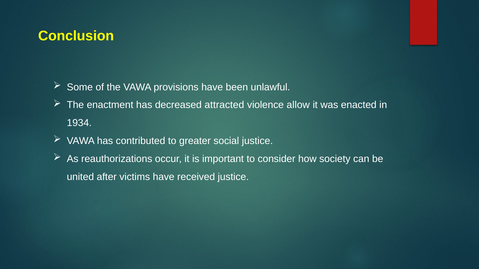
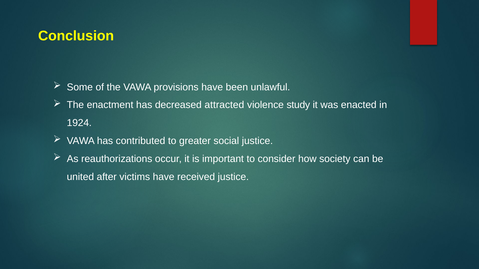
allow: allow -> study (298, 105)
1934: 1934 -> 1924 (79, 123)
